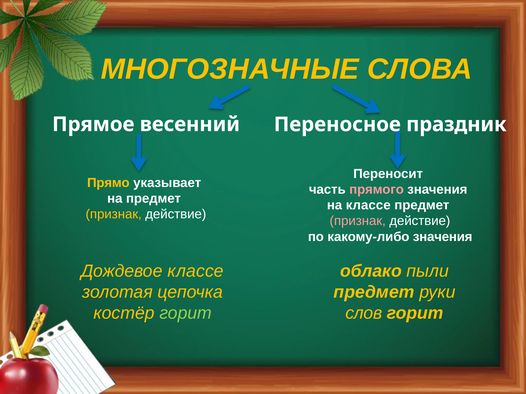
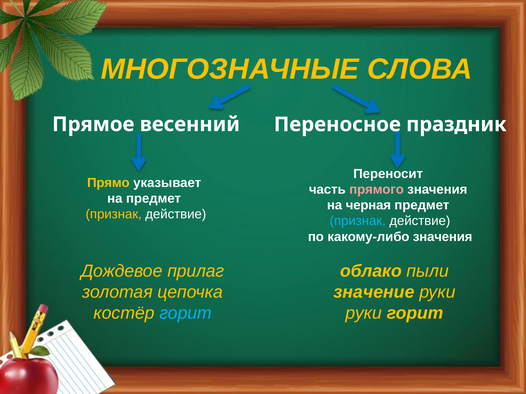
на классе: классе -> черная (368, 205)
признак colour: pink -> light blue (358, 221)
Дождевое классе: классе -> прилаг (196, 271)
предмет: предмет -> значение (374, 292)
горит colour: light green -> light blue (186, 313)
слов: слов -> руки (364, 313)
